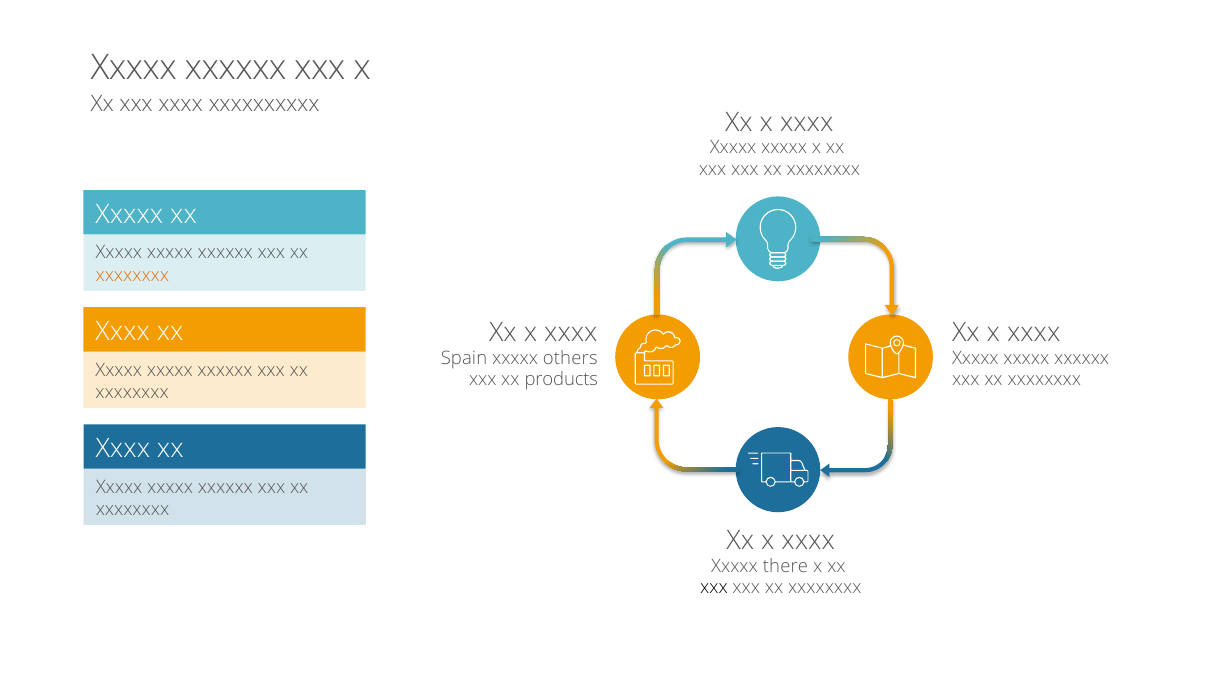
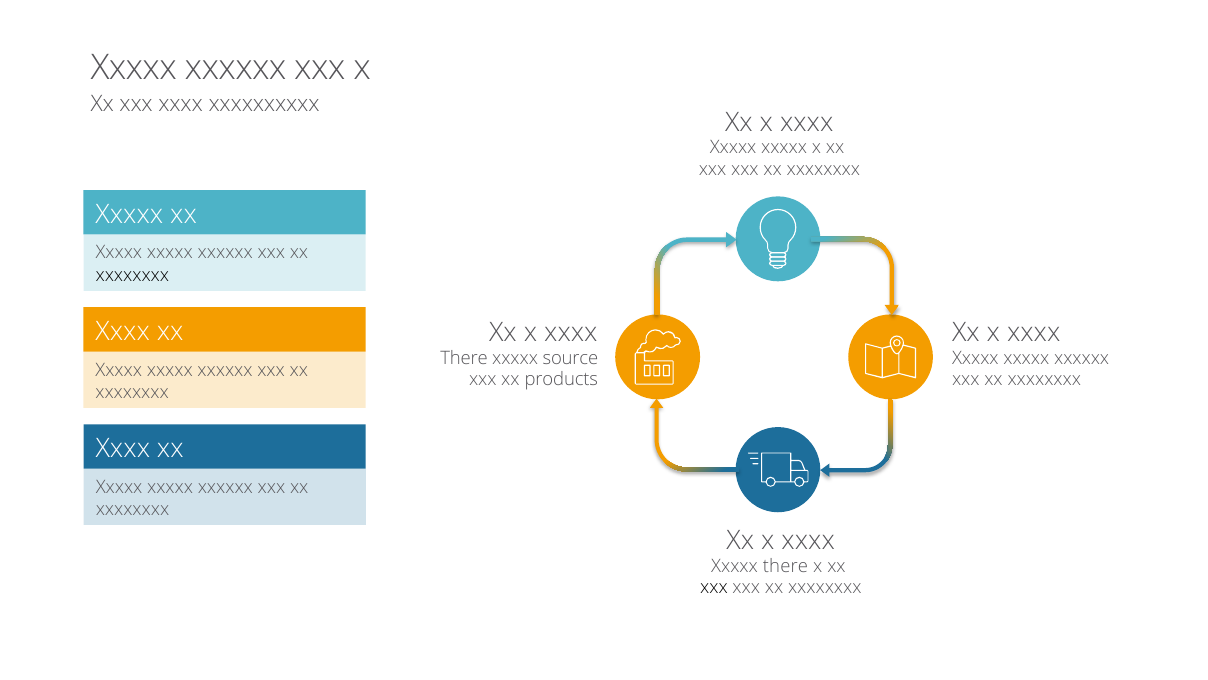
xxxxxxxx colour: orange -> black (132, 275)
Spain: Spain -> There (464, 358)
others: others -> source (570, 358)
